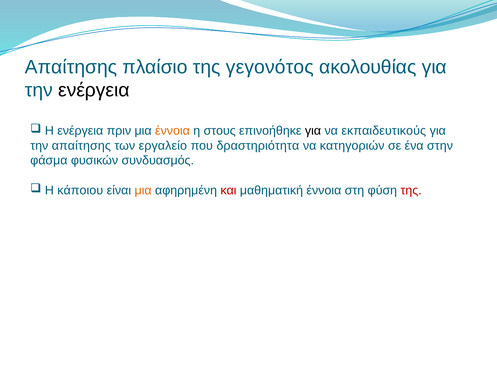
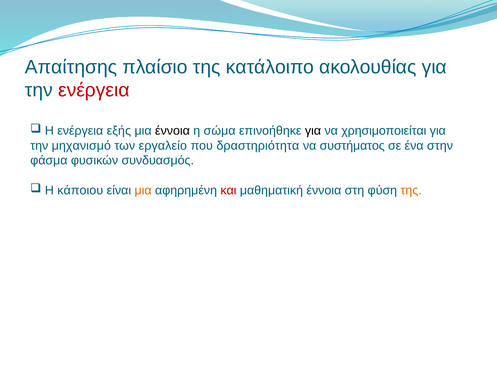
γεγονότος: γεγονότος -> κατάλοιπο (270, 67)
ενέργεια colour: black -> red (94, 90)
πριν: πριν -> εξής (119, 131)
έννοια colour: orange -> black (172, 131)
στους: στους -> σώμα (220, 131)
εκπαιδευτικούς: εκπαιδευτικούς -> χρησιμοποιείται (384, 131)
την απαίτησης: απαίτησης -> μηχανισμό (81, 146)
κατηγοριών: κατηγοριών -> συστήματος (352, 146)
της colour: red -> orange (411, 190)
